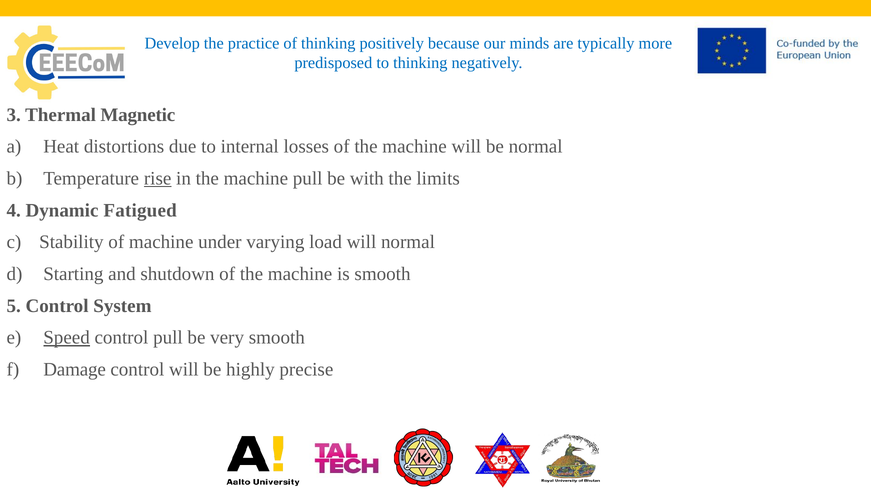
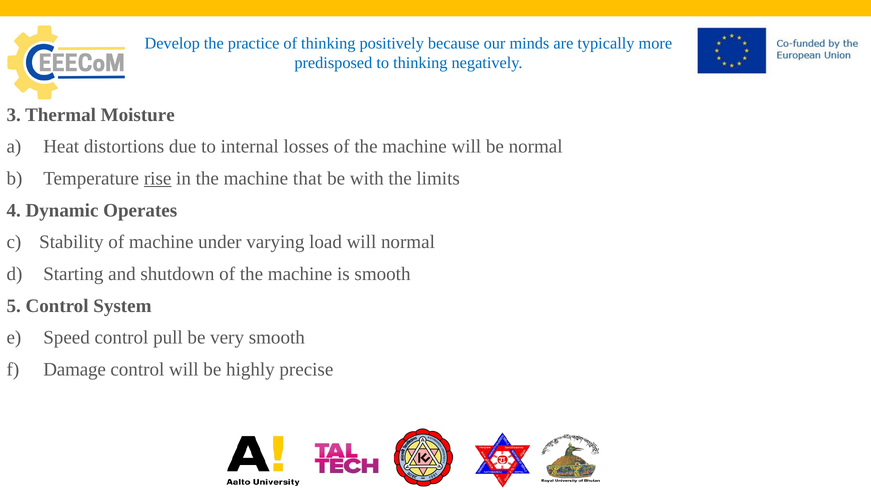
Magnetic: Magnetic -> Moisture (138, 115)
machine pull: pull -> that (308, 178)
Fatigued: Fatigued -> Operates (140, 210)
Speed underline: present -> none (67, 338)
